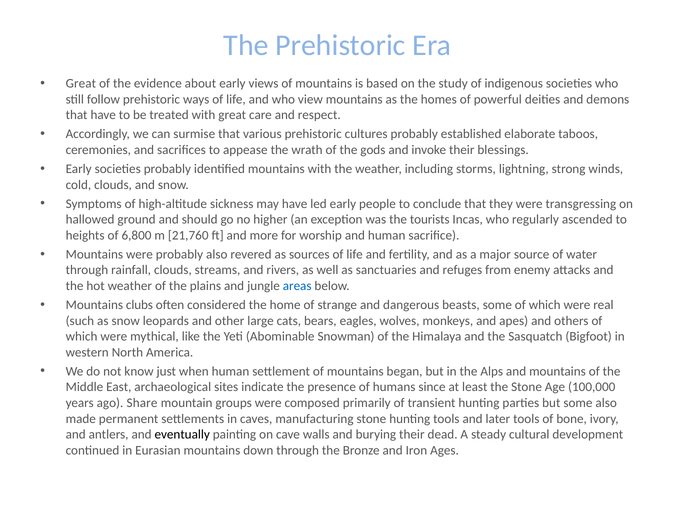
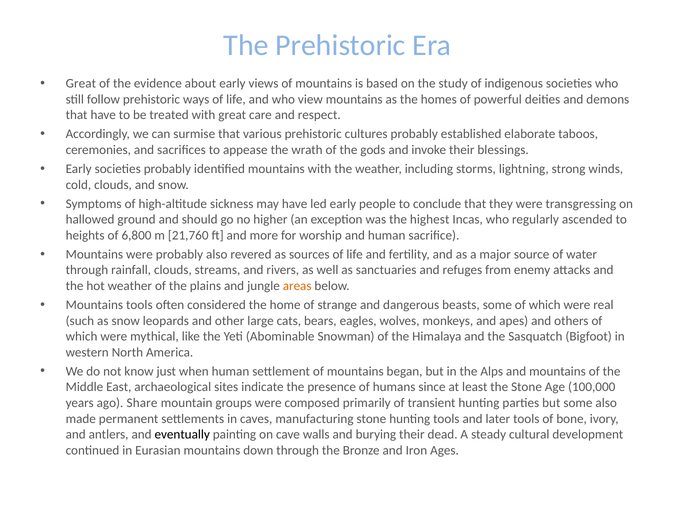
tourists: tourists -> highest (430, 220)
areas colour: blue -> orange (297, 286)
Mountains clubs: clubs -> tools (139, 305)
